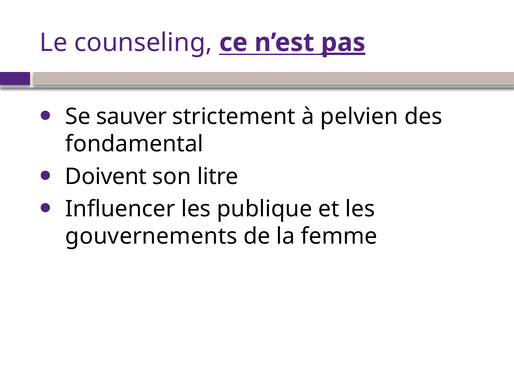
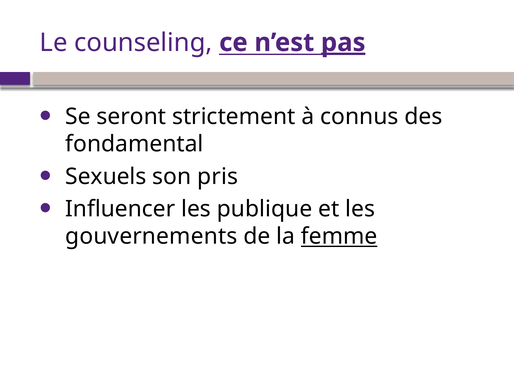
sauver: sauver -> seront (131, 116)
pelvien: pelvien -> connus (359, 116)
Doivent: Doivent -> Sexuels (106, 176)
litre: litre -> pris (218, 176)
femme underline: none -> present (339, 236)
